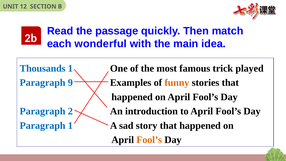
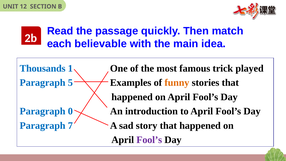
wonderful: wonderful -> believable (101, 44)
9: 9 -> 5 (70, 83)
2: 2 -> 0 (70, 111)
Paragraph 1: 1 -> 7 (70, 125)
Fool’s colour: orange -> purple (149, 140)
